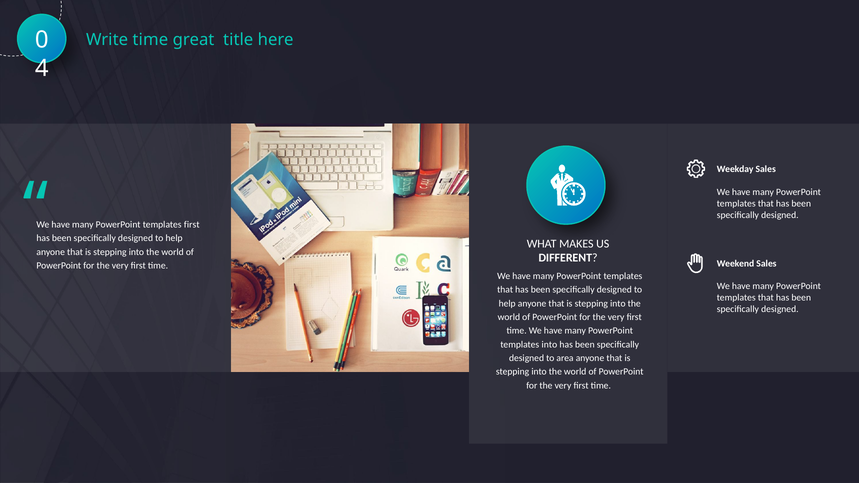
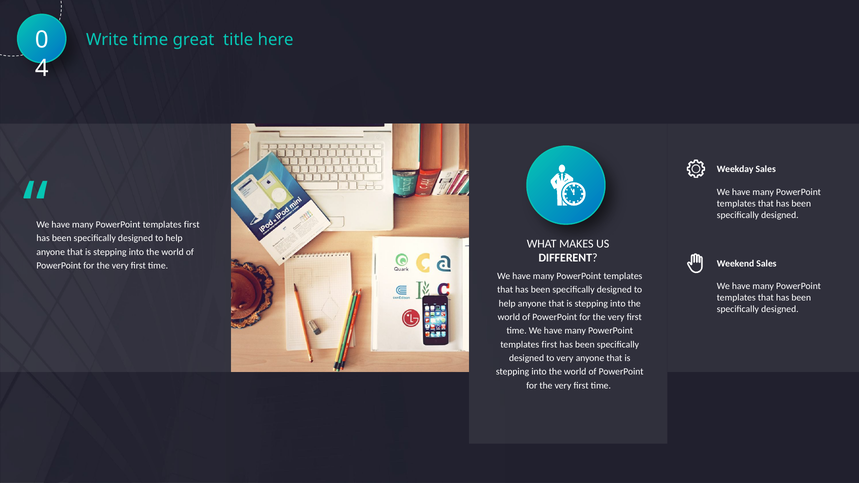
into: into -> first (549, 344)
to area: area -> very (565, 358)
